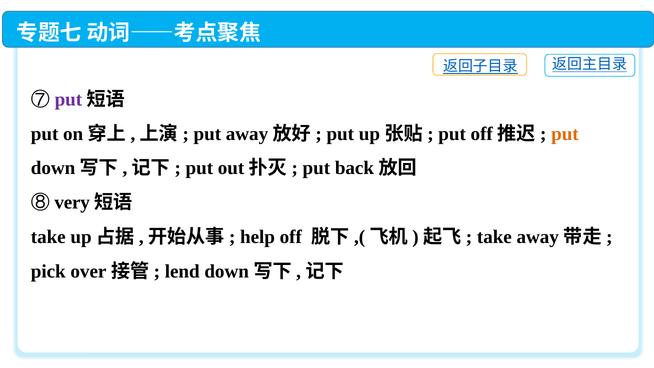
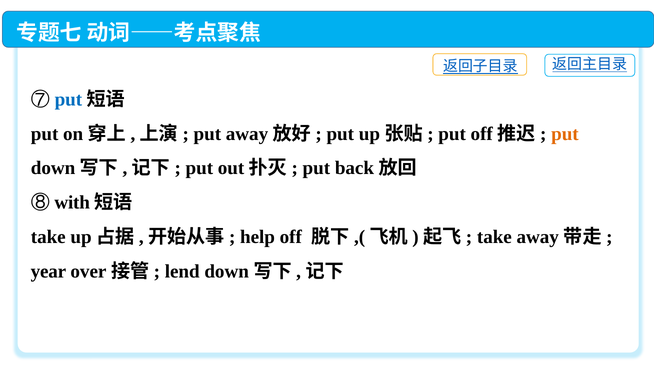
put colour: purple -> blue (68, 99)
very: very -> with (72, 202)
pick: pick -> year (48, 271)
